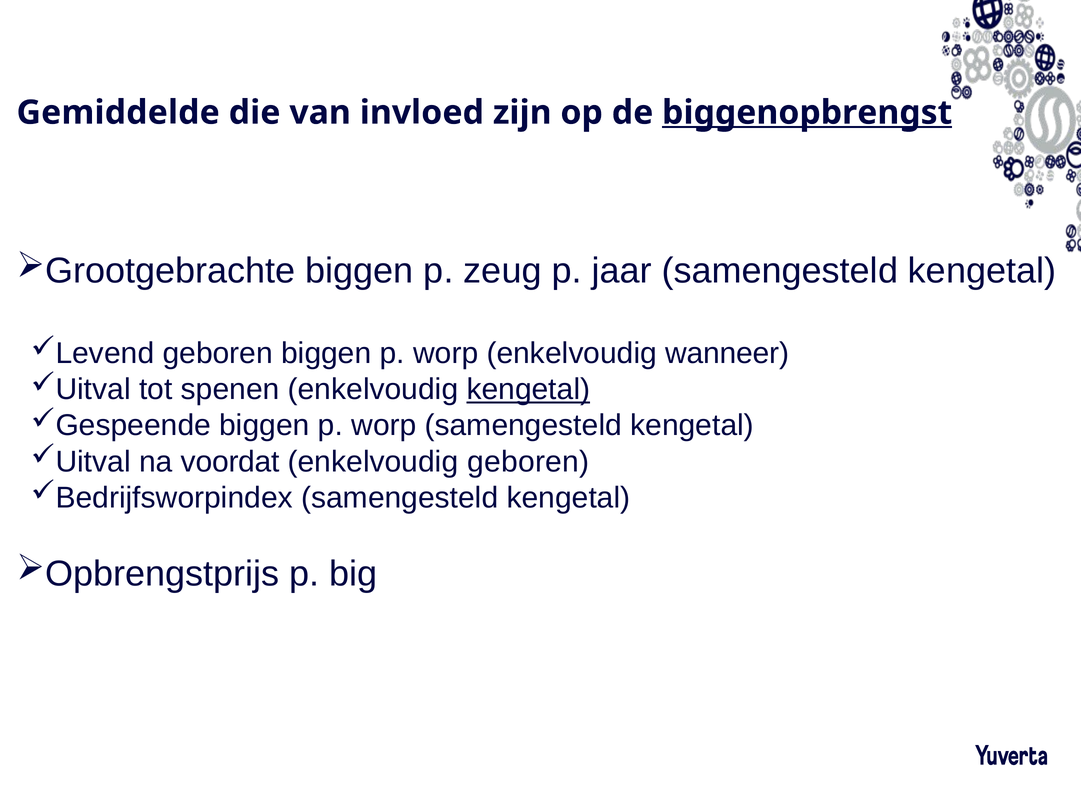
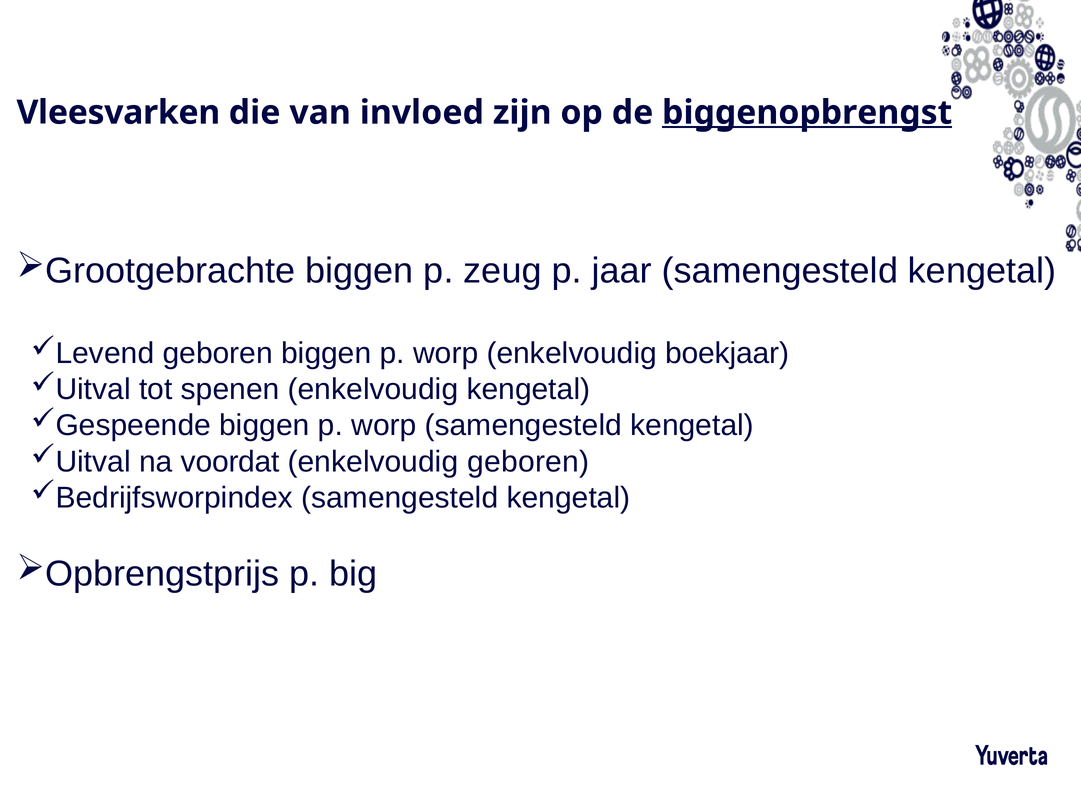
Gemiddelde: Gemiddelde -> Vleesvarken (118, 113)
wanneer: wanneer -> boekjaar (727, 354)
kengetal underline: present -> none (528, 390)
